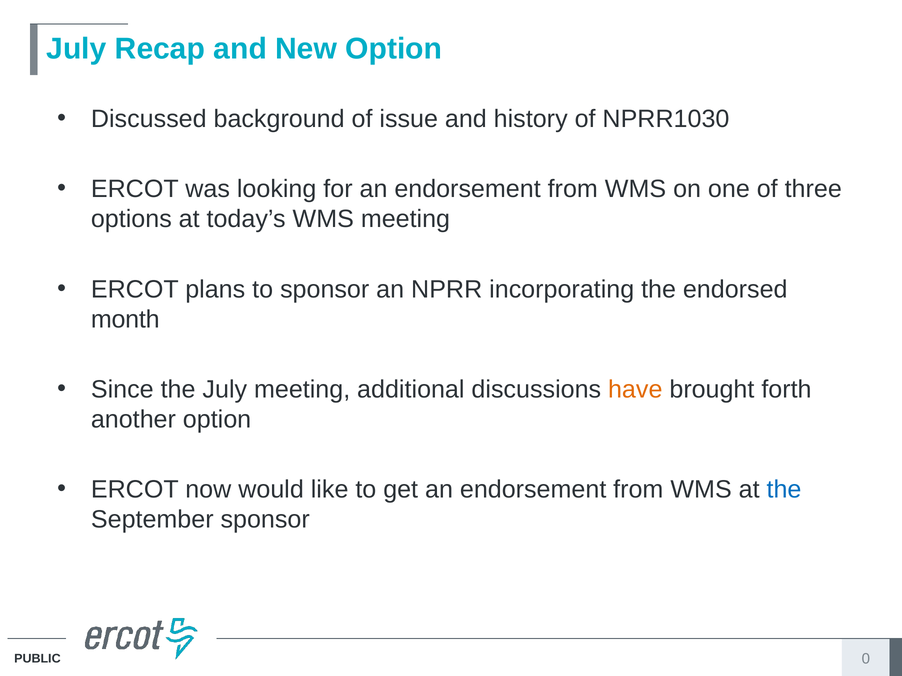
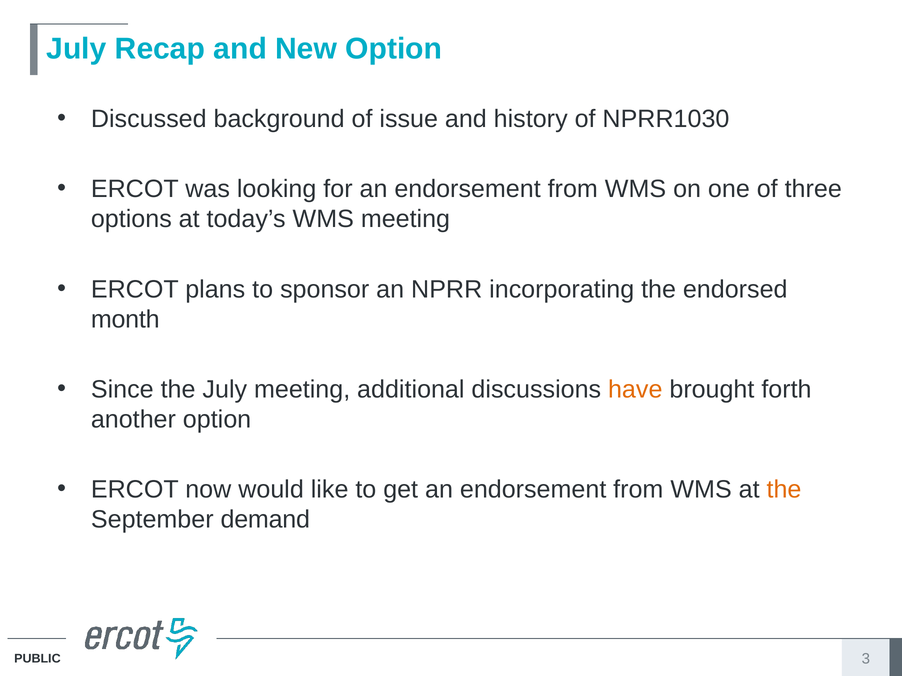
the colour: blue -> orange (784, 490)
September sponsor: sponsor -> demand (265, 520)
0: 0 -> 3 (866, 659)
